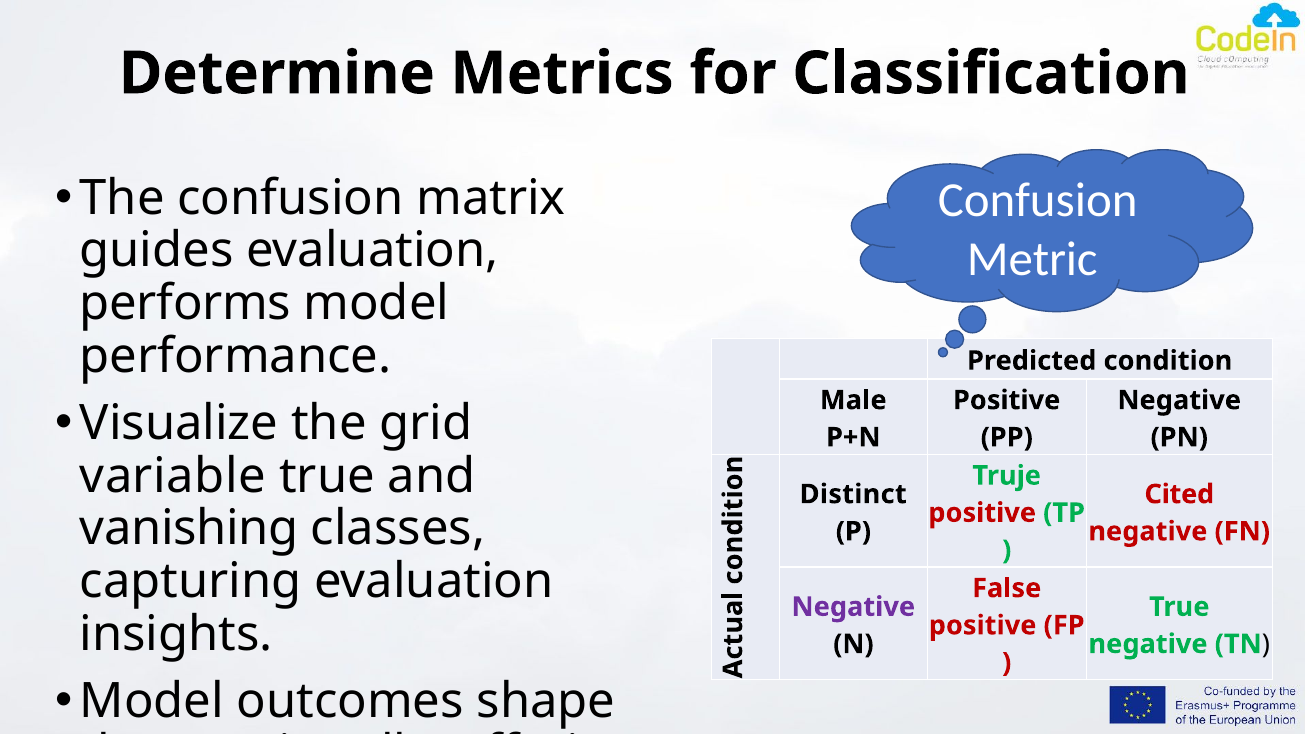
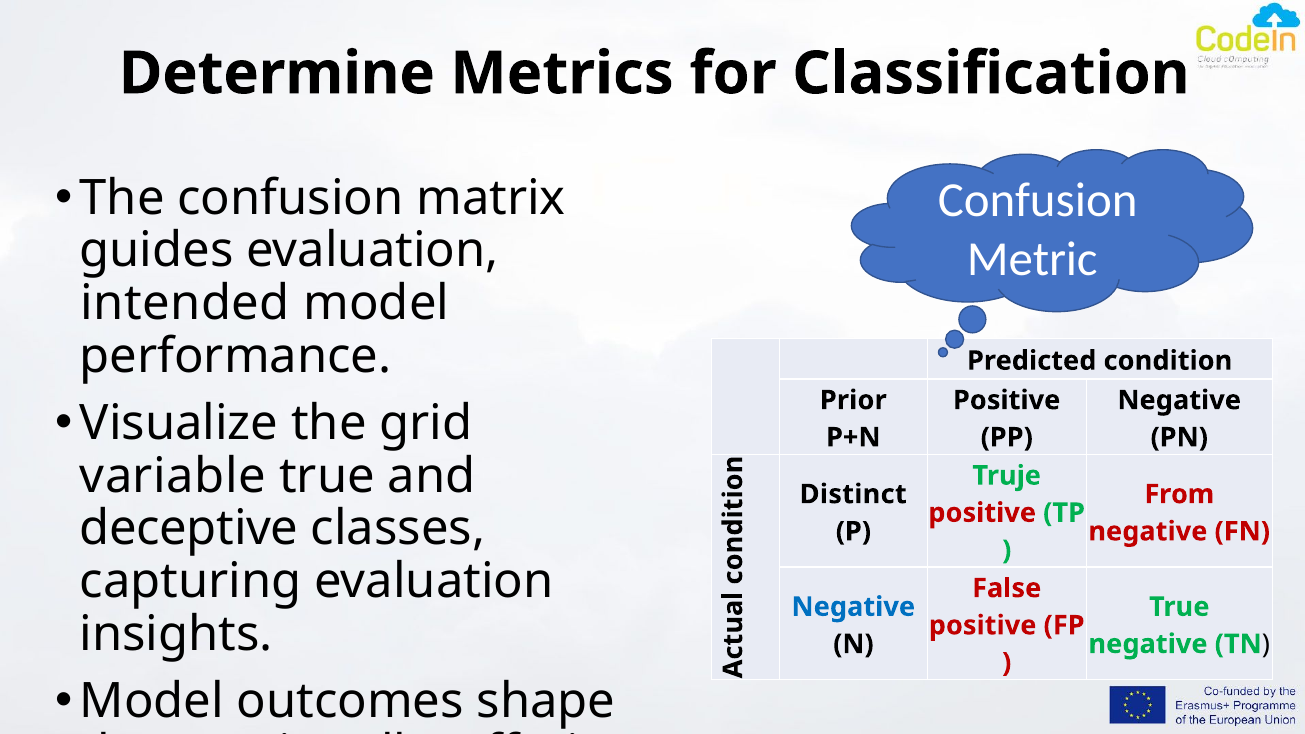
performs: performs -> intended (185, 304)
Male: Male -> Prior (853, 400)
Cited: Cited -> From (1179, 494)
vanishing: vanishing -> deceptive (189, 529)
Negative colour: purple -> blue (853, 607)
